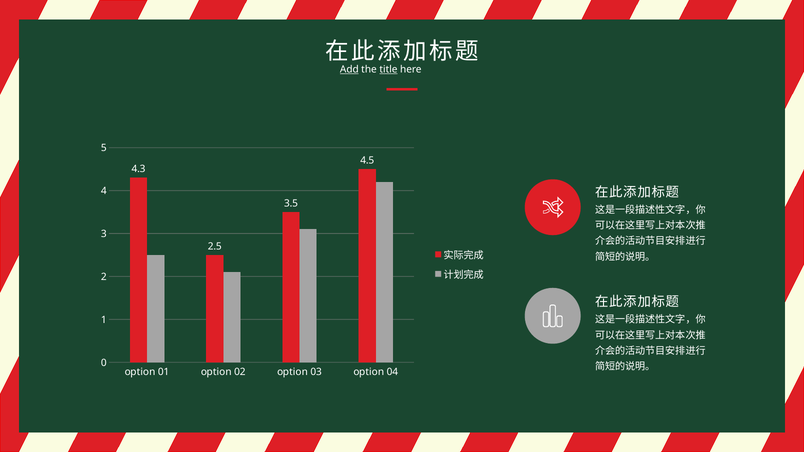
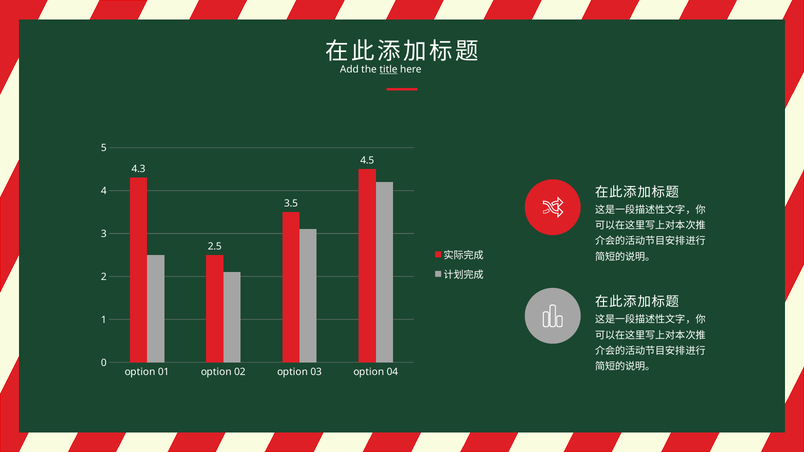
Add underline: present -> none (349, 70)
